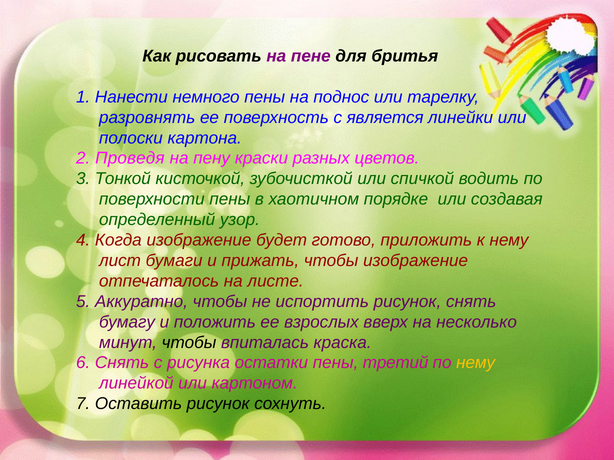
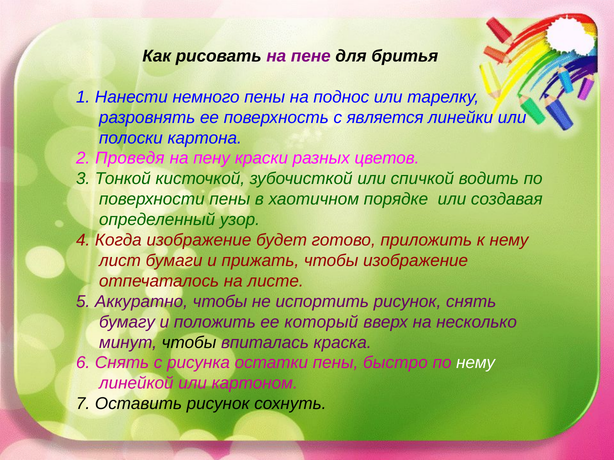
взрослых: взрослых -> который (321, 322)
третий: третий -> быстро (395, 363)
нему colour: yellow -> white (476, 363)
